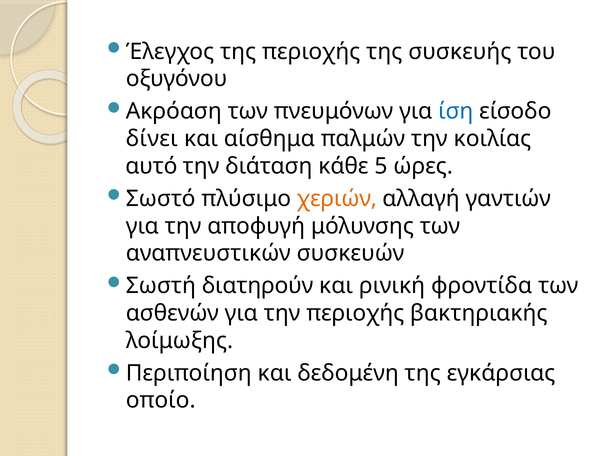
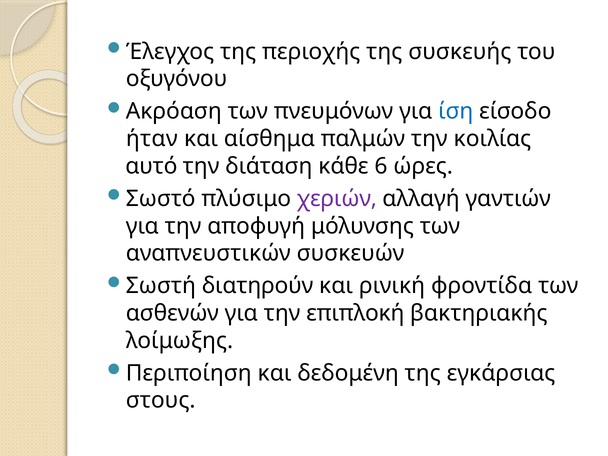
δίνει: δίνει -> ήταν (152, 139)
5: 5 -> 6 (381, 166)
χεριών colour: orange -> purple (337, 199)
την περιοχής: περιοχής -> επιπλοκή (355, 313)
οποίο: οποίο -> στους (161, 400)
